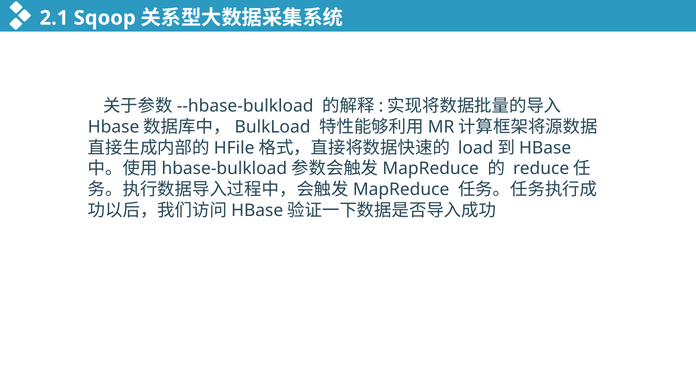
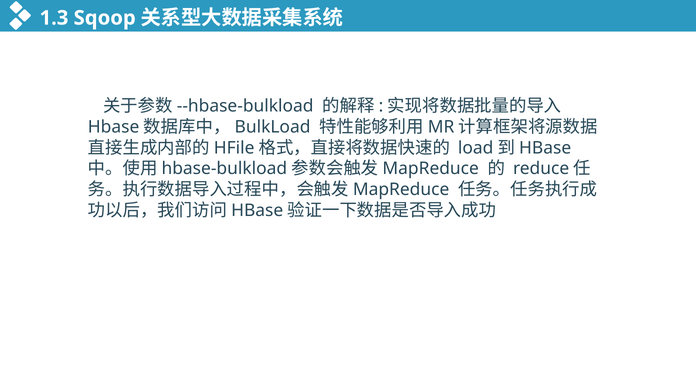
2.1: 2.1 -> 1.3 (54, 18)
